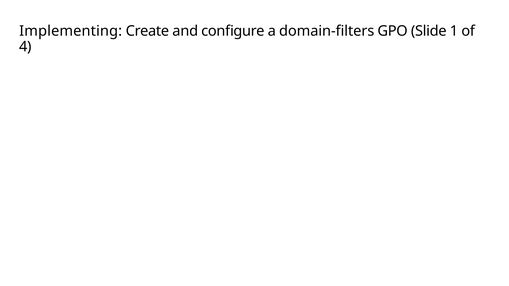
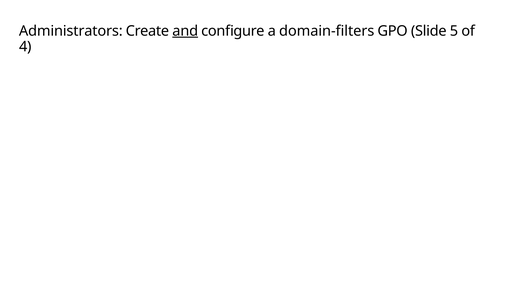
Implementing: Implementing -> Administrators (71, 31)
and underline: none -> present (185, 31)
1: 1 -> 5 (454, 31)
